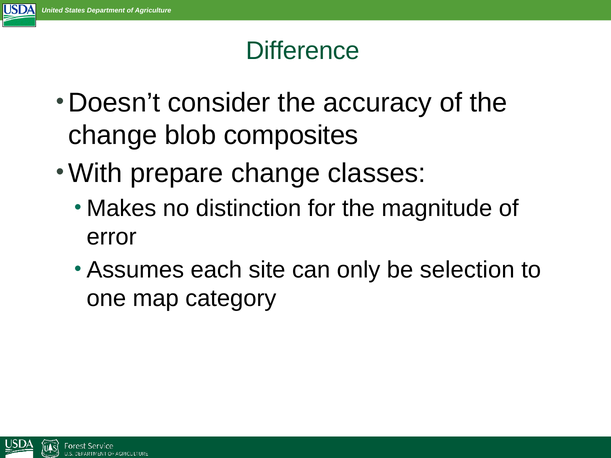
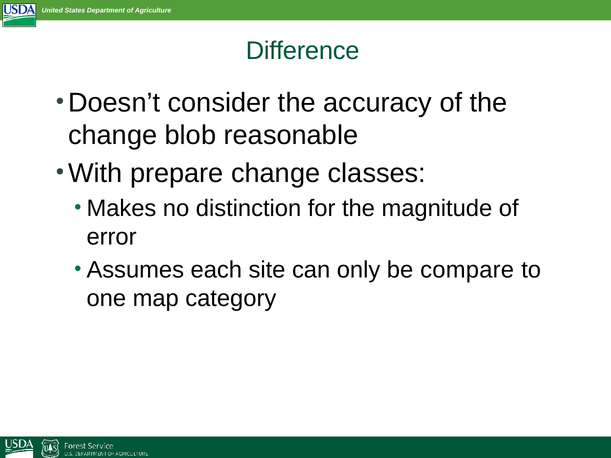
composites: composites -> reasonable (291, 135)
selection: selection -> compare (467, 270)
